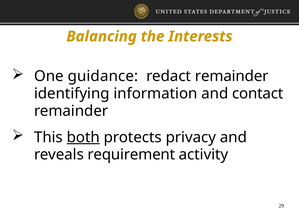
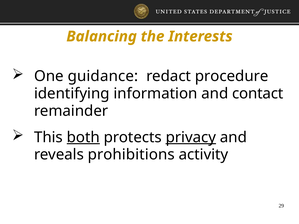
redact remainder: remainder -> procedure (232, 76)
privacy underline: none -> present (191, 137)
requirement: requirement -> prohibitions (131, 155)
